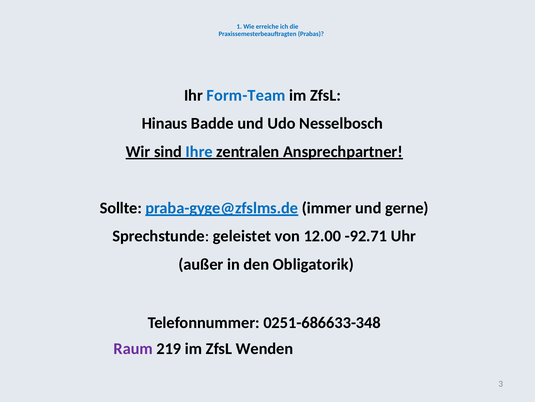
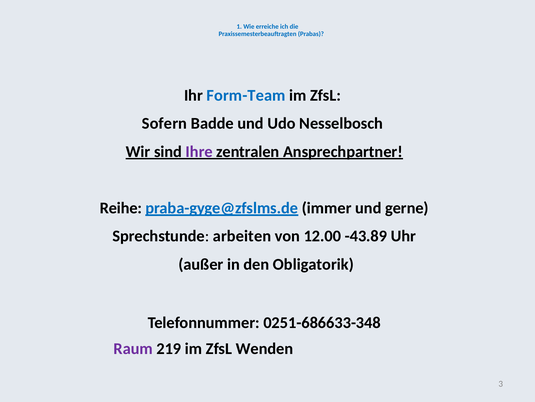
Hinaus: Hinaus -> Sofern (164, 123)
Ihre colour: blue -> purple (199, 151)
Sollte: Sollte -> Reihe (121, 208)
geleistet: geleistet -> arbeiten (242, 236)
-92.71: -92.71 -> -43.89 (366, 236)
